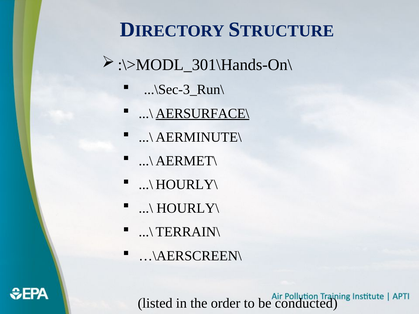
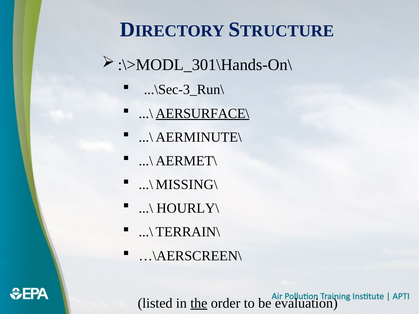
HOURLY\: HOURLY\ -> MISSING\ (187, 185)
the underline: none -> present (199, 303)
conducted: conducted -> evaluation (306, 303)
